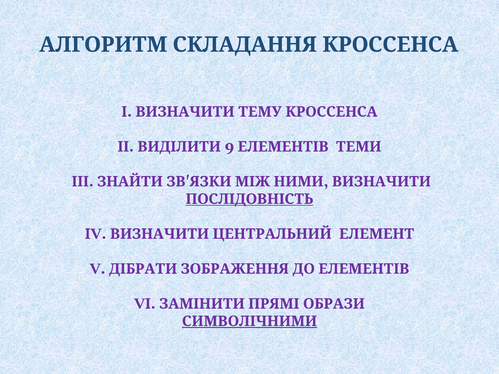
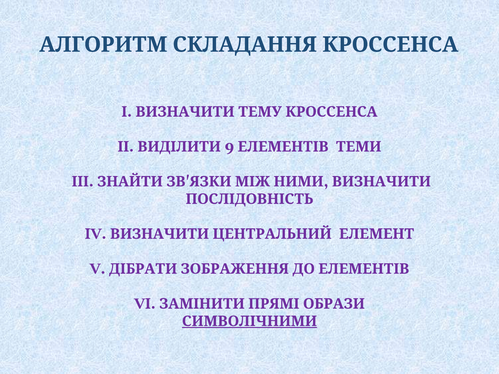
ПОСЛІДОВНІСТЬ underline: present -> none (249, 199)
